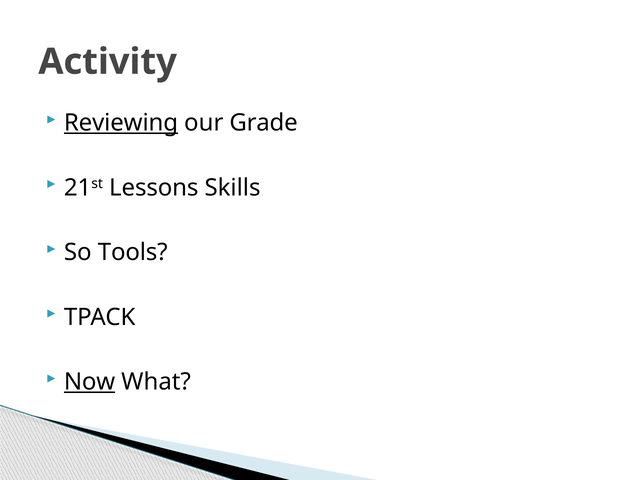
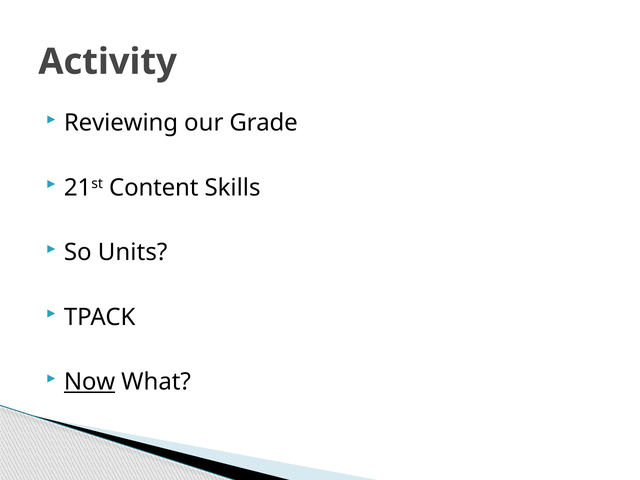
Reviewing underline: present -> none (121, 123)
Lessons: Lessons -> Content (154, 188)
Tools: Tools -> Units (133, 252)
